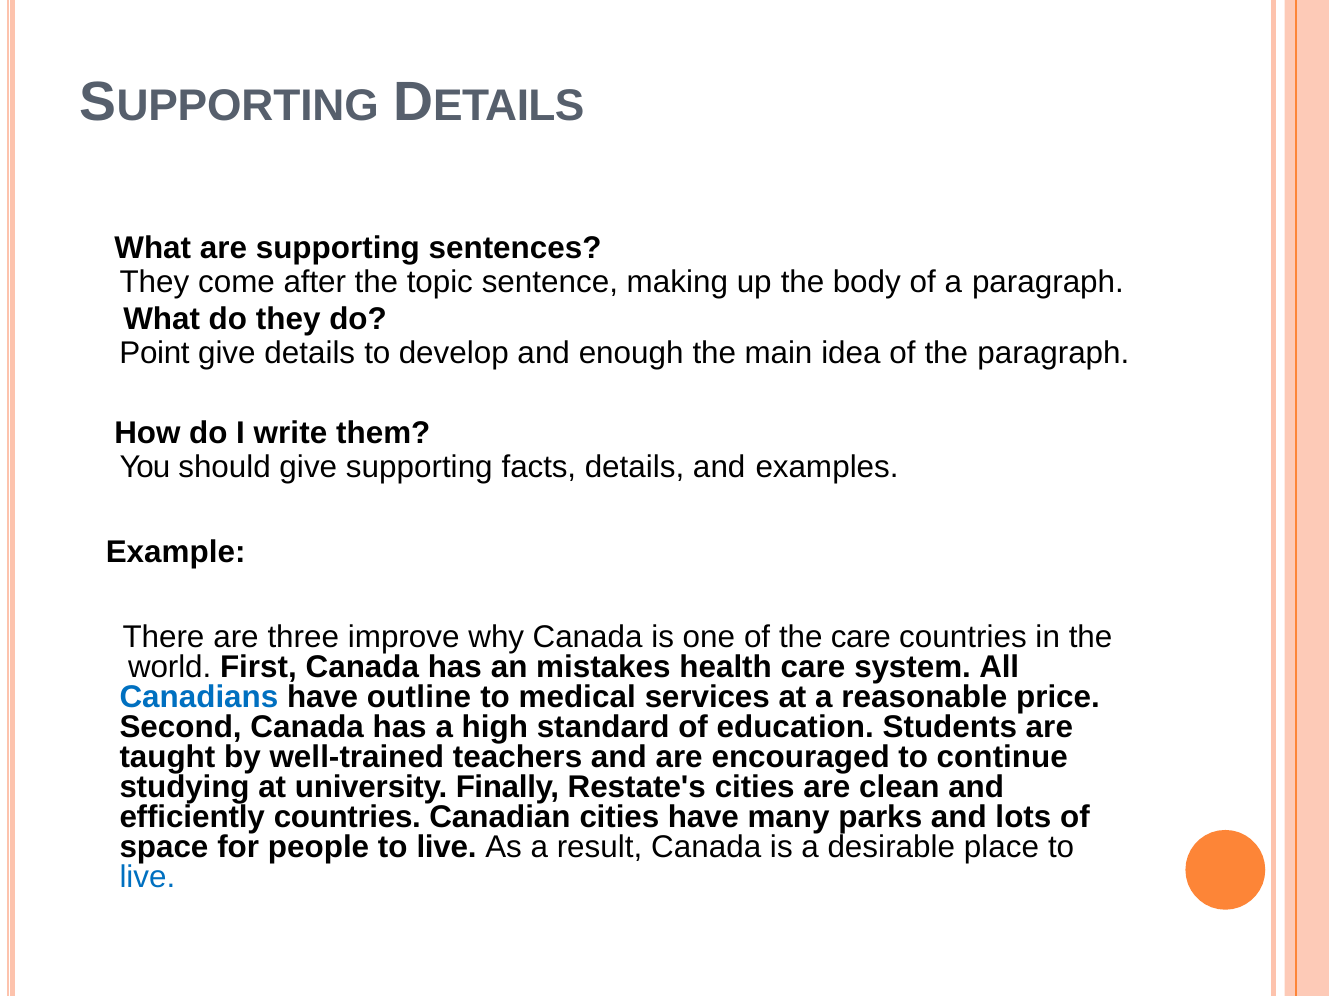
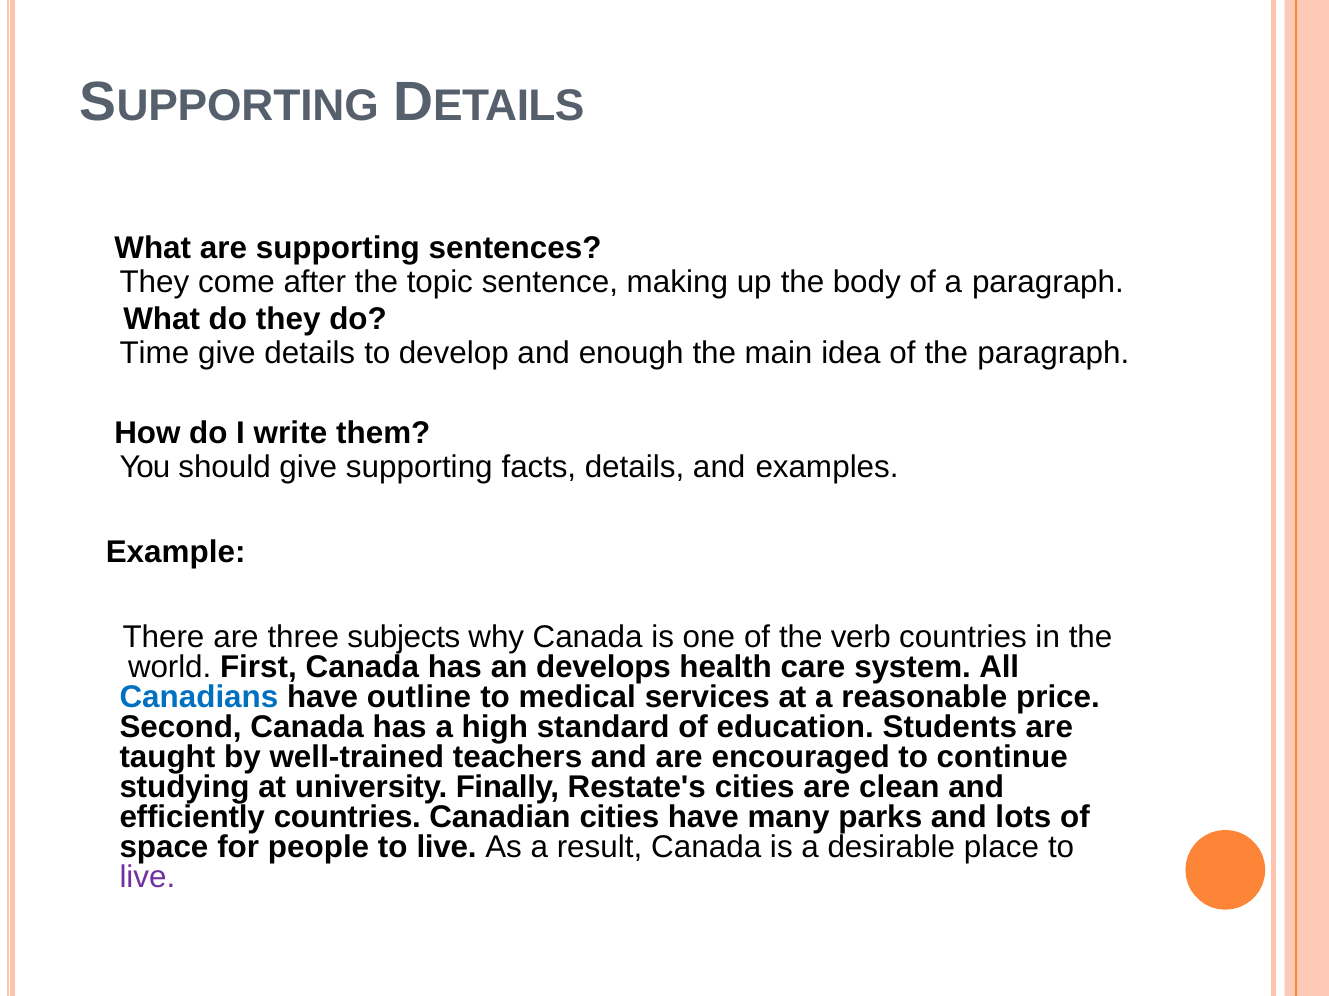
Point: Point -> Time (154, 353)
improve: improve -> subjects (404, 637)
the care: care -> verb (861, 637)
mistakes: mistakes -> develops (603, 667)
live colour: blue -> purple (147, 878)
